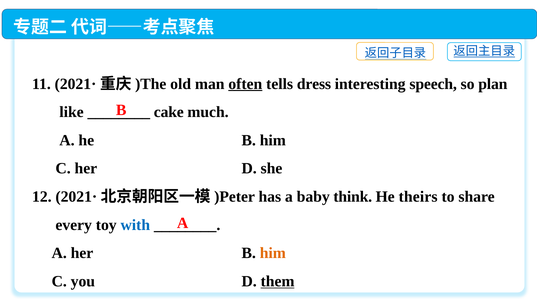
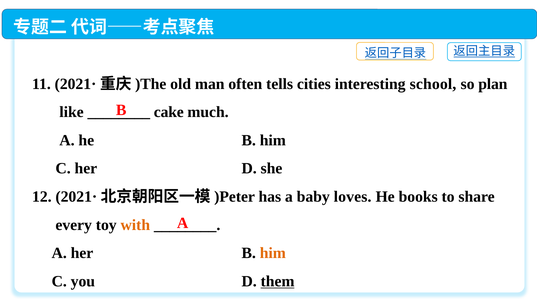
often underline: present -> none (245, 84)
dress: dress -> cities (314, 84)
speech: speech -> school (433, 84)
think: think -> loves (353, 197)
theirs: theirs -> books (418, 197)
with colour: blue -> orange (135, 225)
